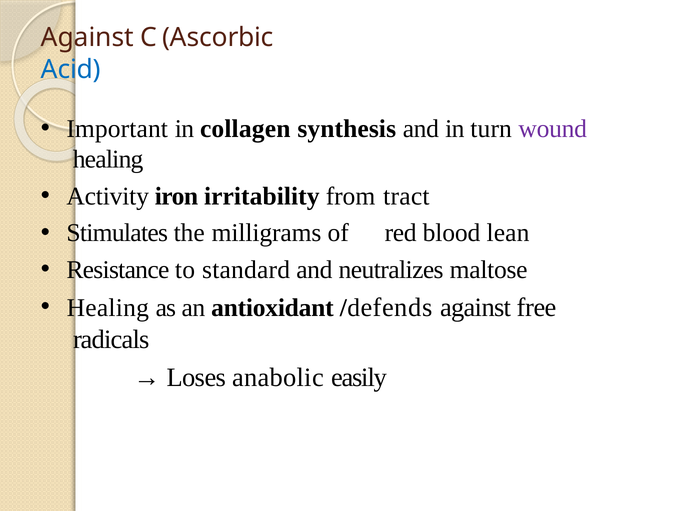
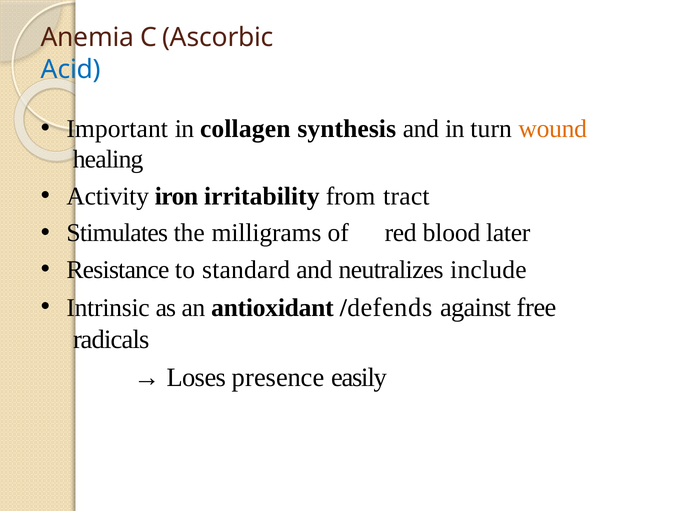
Against: Against -> Anemia (87, 38)
wound colour: purple -> orange (553, 129)
lean: lean -> later (508, 233)
maltose: maltose -> include (488, 270)
Healing: Healing -> Intrinsic (108, 308)
anabolic: anabolic -> presence (278, 377)
